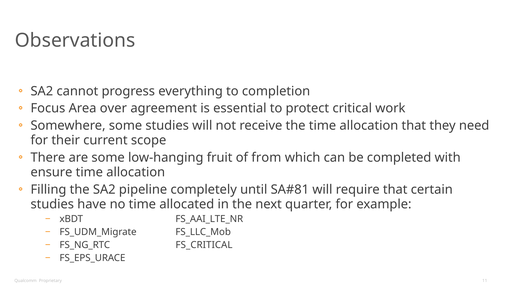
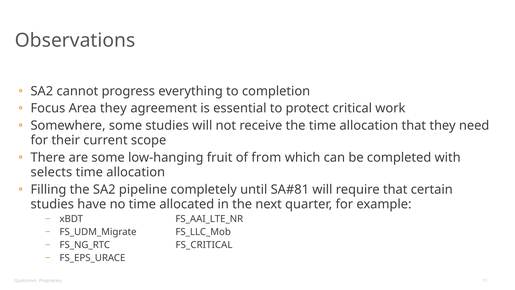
Area over: over -> they (113, 108)
ensure: ensure -> selects (51, 172)
